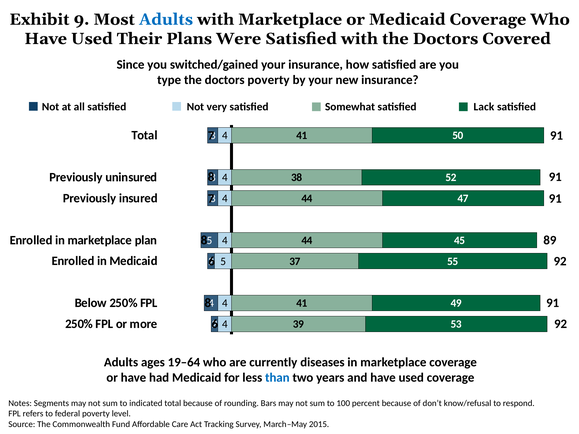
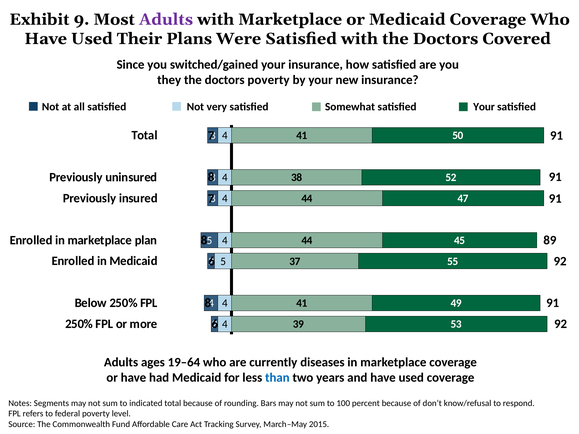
Adults colour: blue -> purple (166, 19)
type: type -> they (169, 80)
satisfied Lack: Lack -> Your (484, 107)
